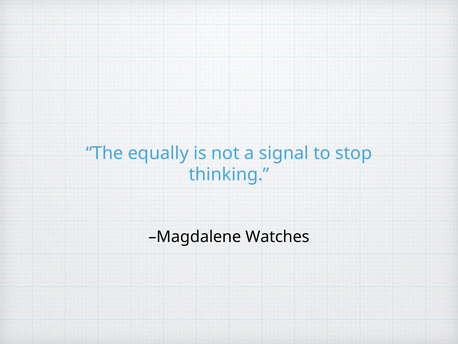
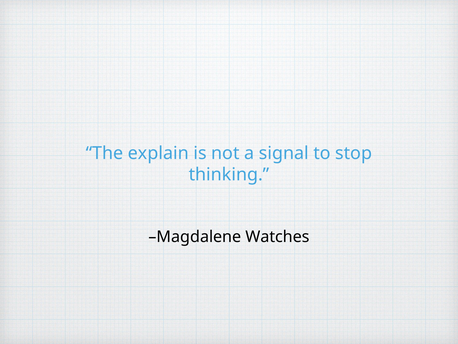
equally: equally -> explain (158, 153)
